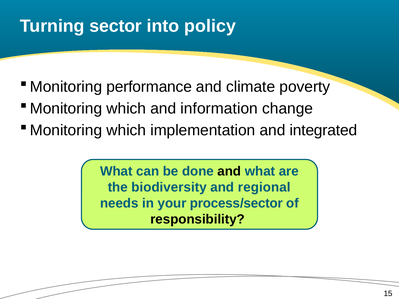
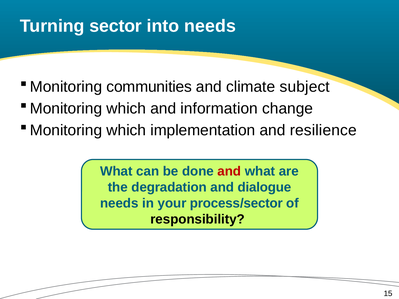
into policy: policy -> needs (210, 26)
performance: performance -> communities (149, 87)
poverty: poverty -> subject (305, 87)
integrated: integrated -> resilience (323, 130)
and colour: black -> red (229, 171)
biodiversity: biodiversity -> degradation (169, 187)
regional: regional -> dialogue (264, 187)
